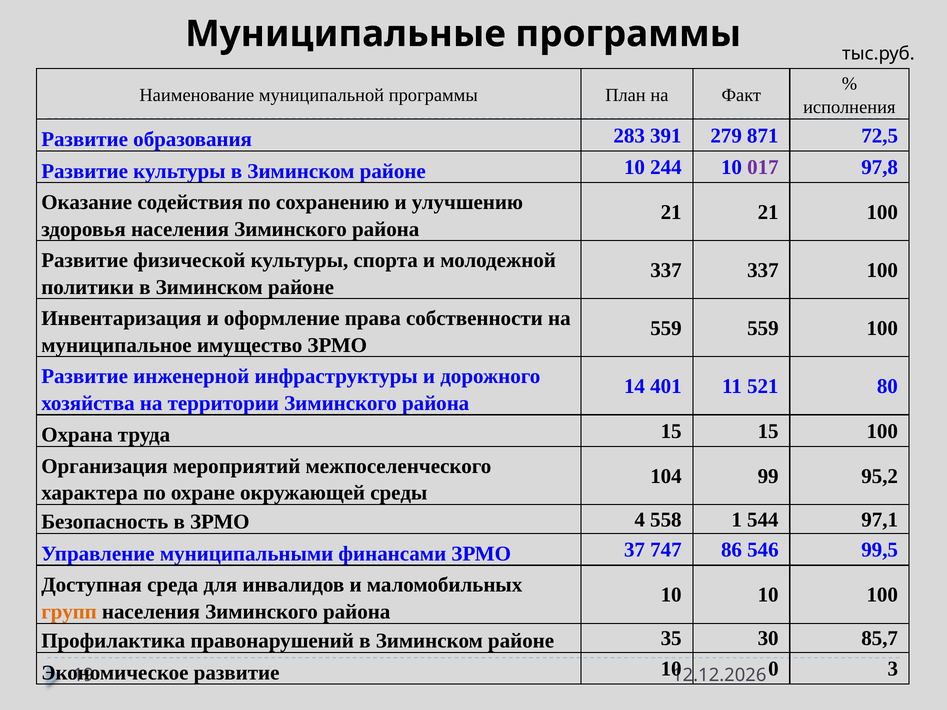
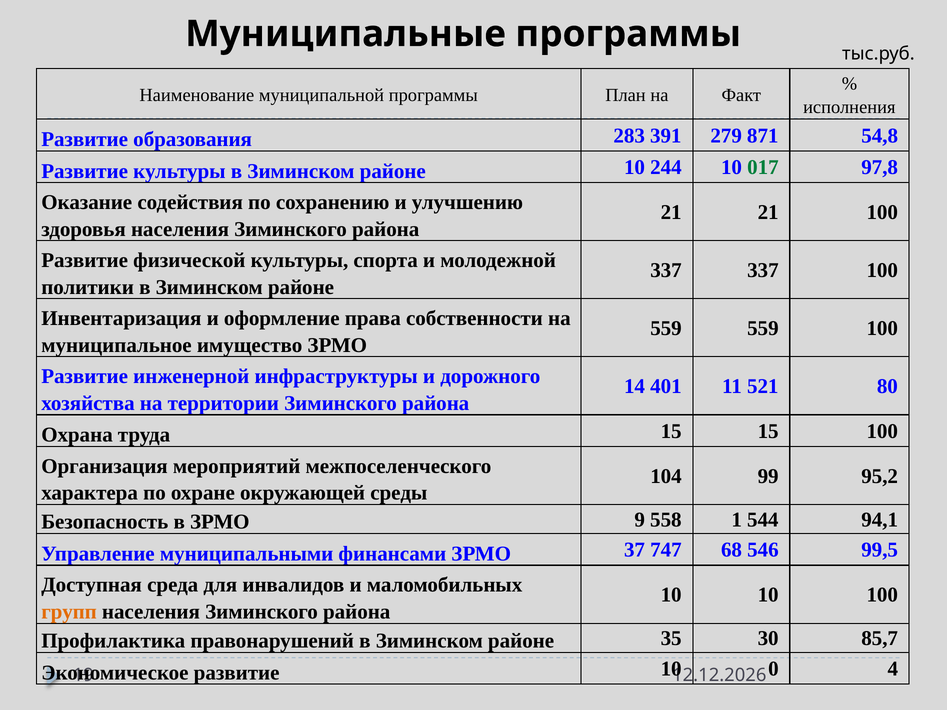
72,5: 72,5 -> 54,8 (880, 136)
017 colour: purple -> green (763, 167)
4: 4 -> 9 (640, 520)
97,1: 97,1 -> 94,1 (880, 520)
86: 86 -> 68 (732, 550)
3: 3 -> 4 (893, 669)
